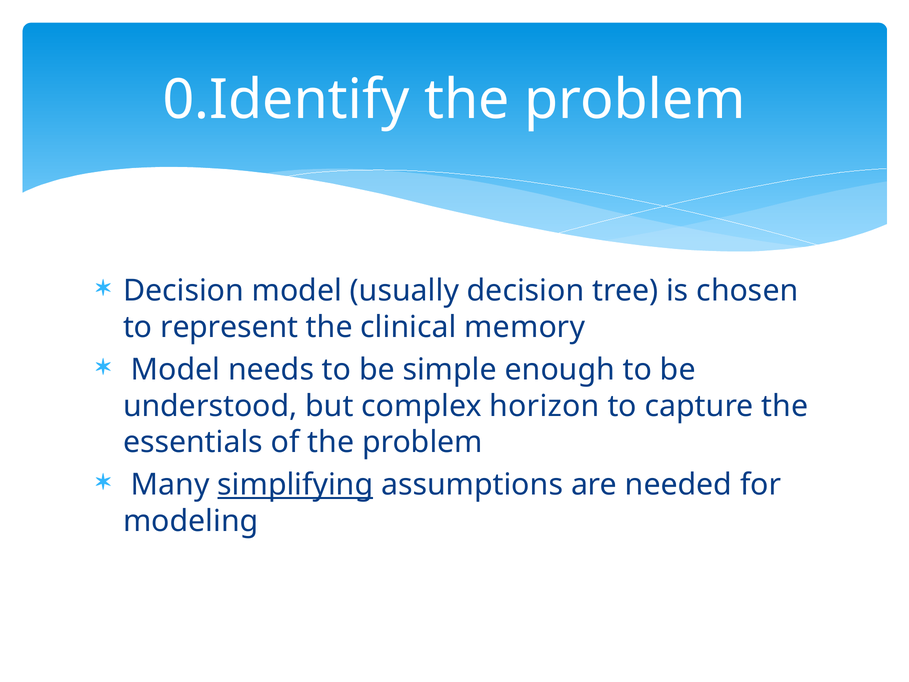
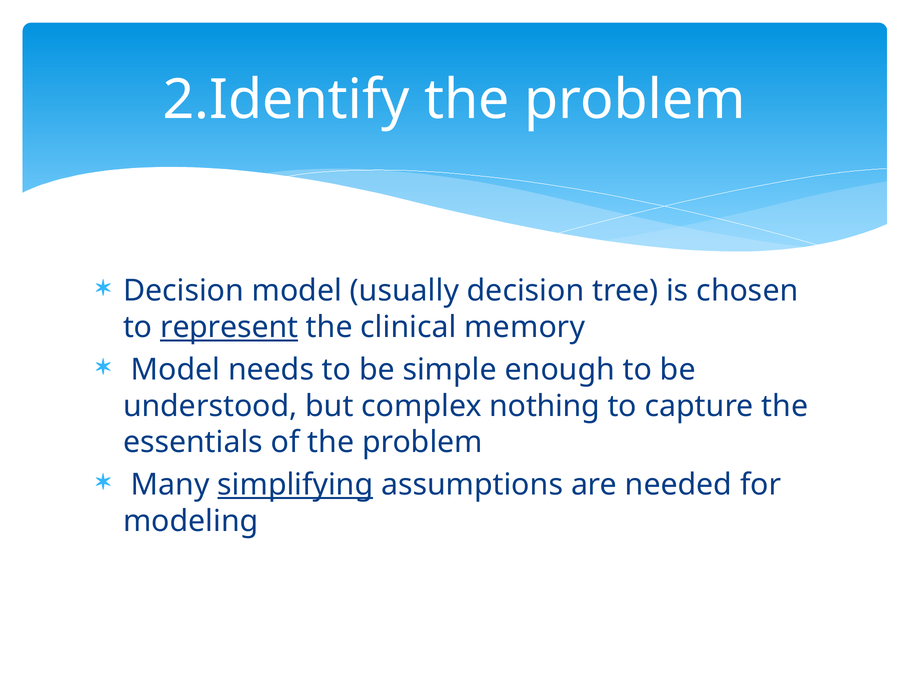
0.Identify: 0.Identify -> 2.Identify (286, 100)
represent underline: none -> present (229, 327)
horizon: horizon -> nothing (545, 406)
